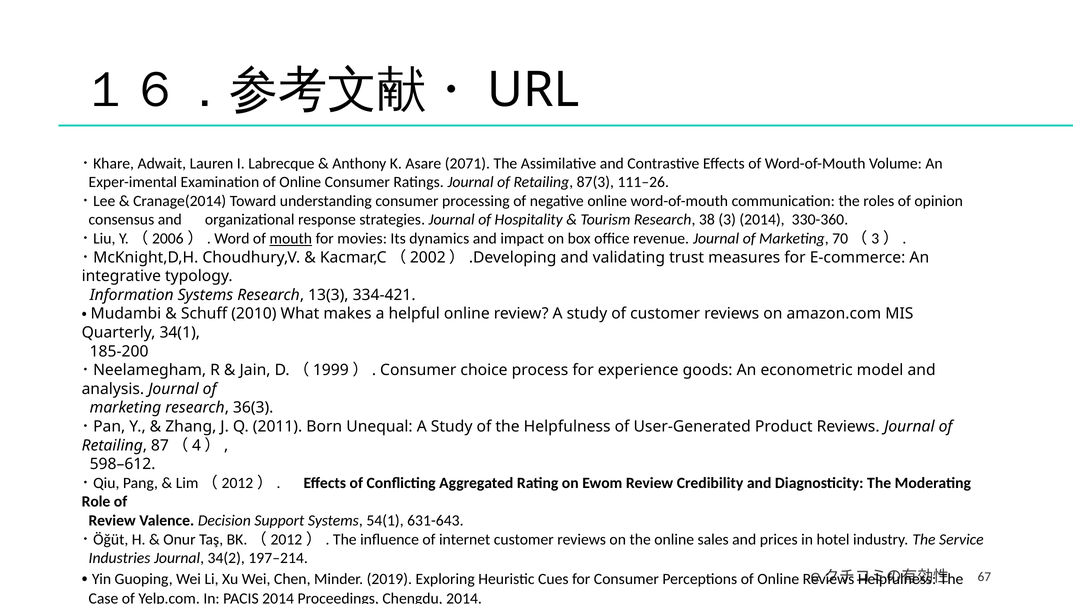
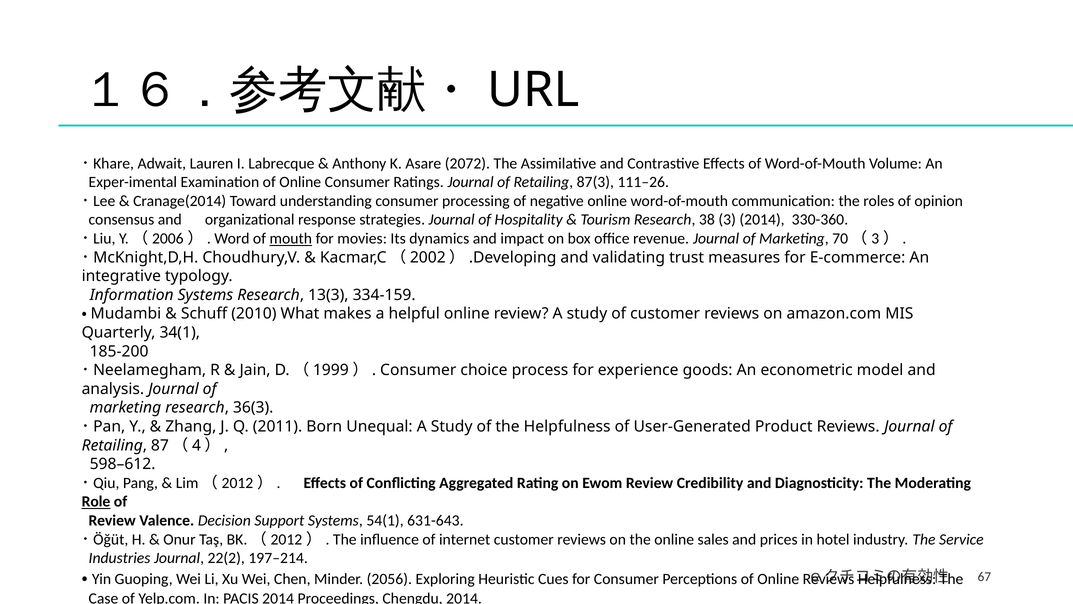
2071: 2071 -> 2072 (467, 163)
334-421: 334-421 -> 334-159 (384, 295)
Role underline: none -> present (96, 501)
34(2: 34(2 -> 22(2 (226, 558)
2019: 2019 -> 2056 (389, 579)
